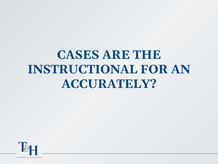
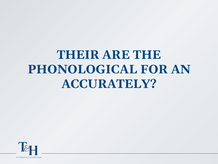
CASES: CASES -> THEIR (78, 55)
INSTRUCTIONAL: INSTRUCTIONAL -> PHONOLOGICAL (82, 69)
